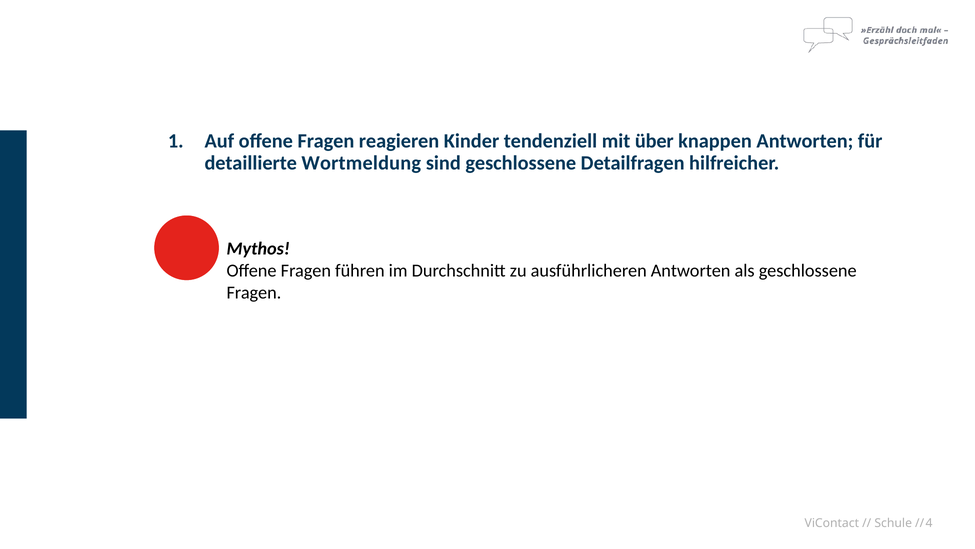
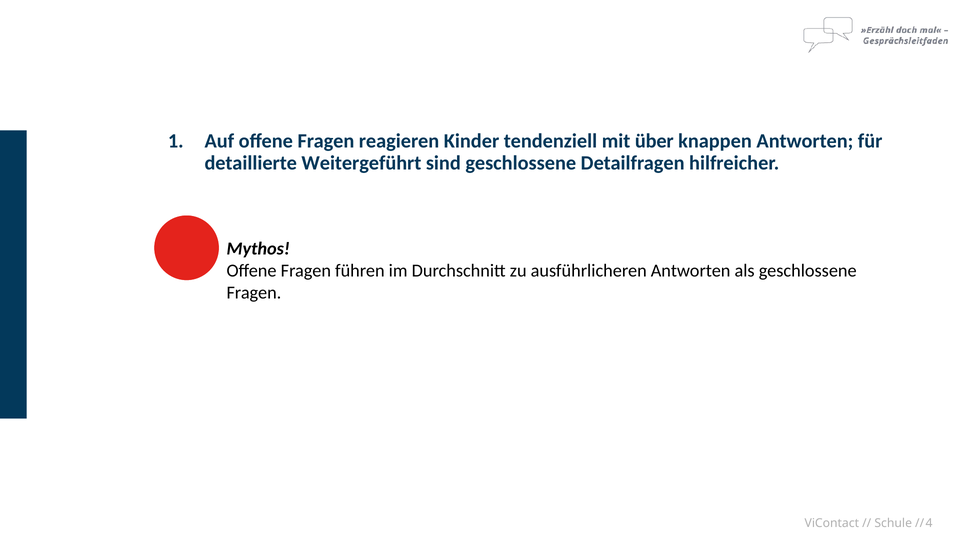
Wortmeldung: Wortmeldung -> Weitergeführt (361, 163)
